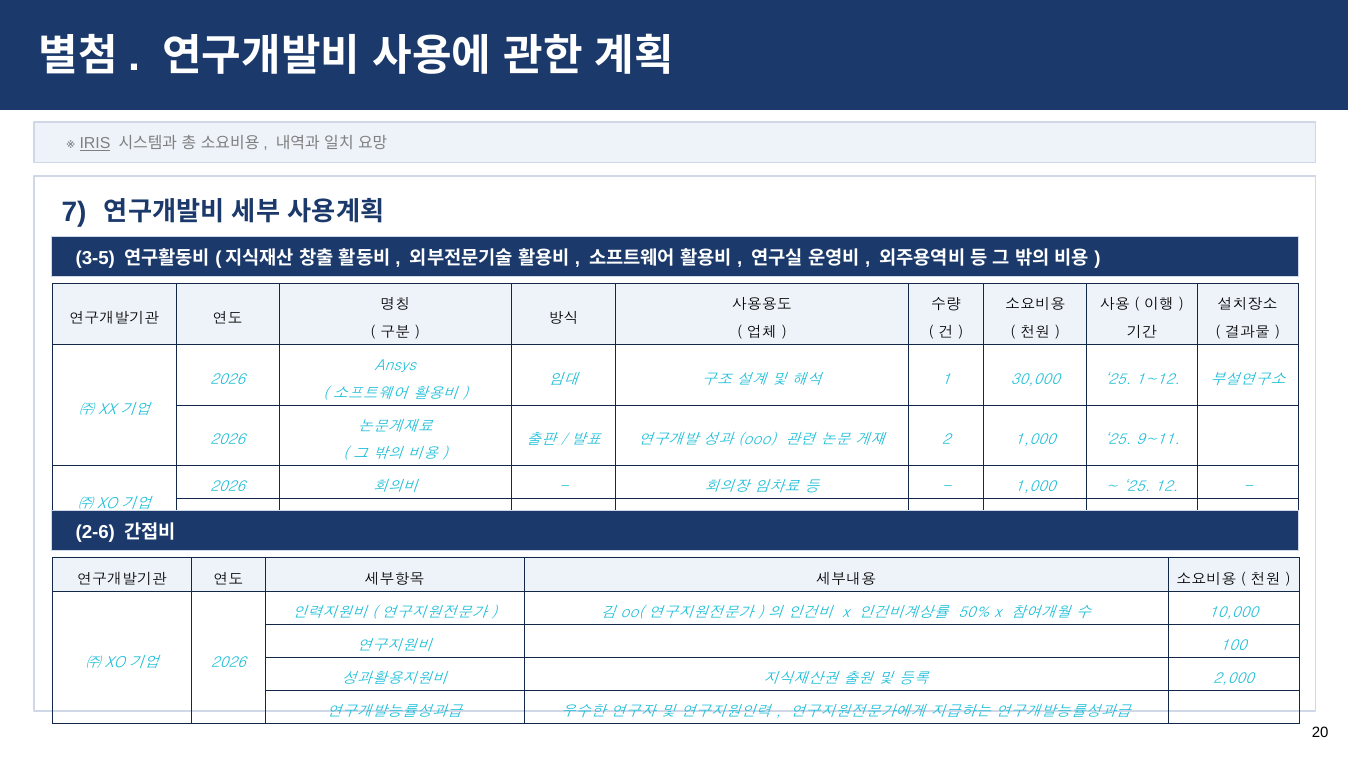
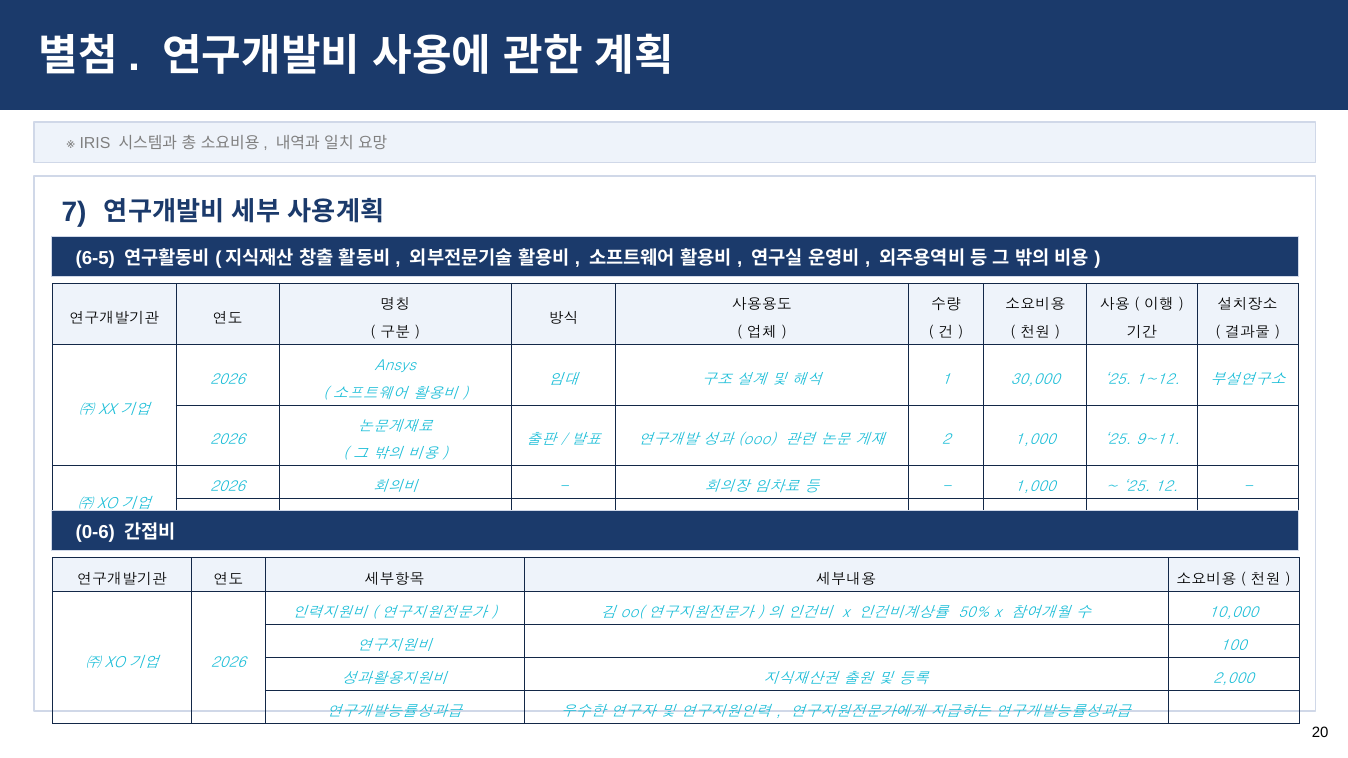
IRIS underline: present -> none (95, 143)
3-5: 3-5 -> 6-5 (95, 258)
2-6: 2-6 -> 0-6 (95, 532)
